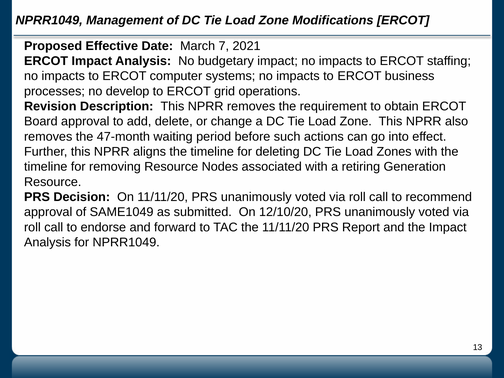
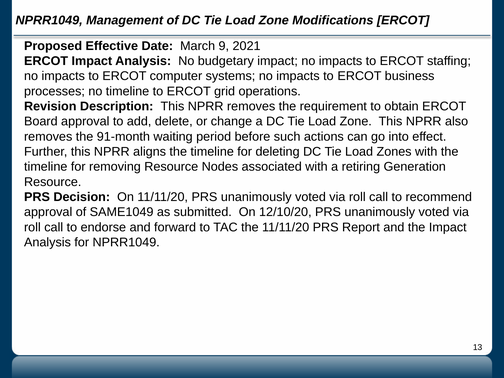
7: 7 -> 9 (224, 46)
no develop: develop -> timeline (128, 91)
47-month: 47-month -> 91-month (123, 137)
